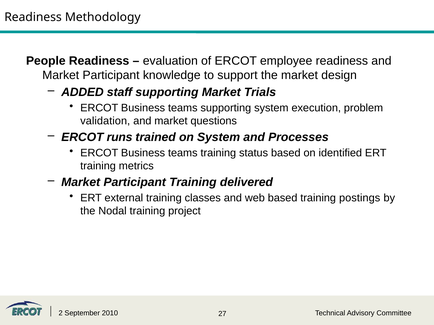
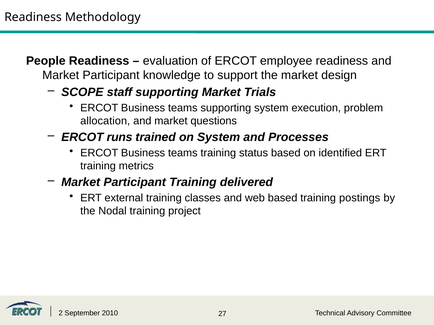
ADDED: ADDED -> SCOPE (82, 92)
validation: validation -> allocation (105, 121)
